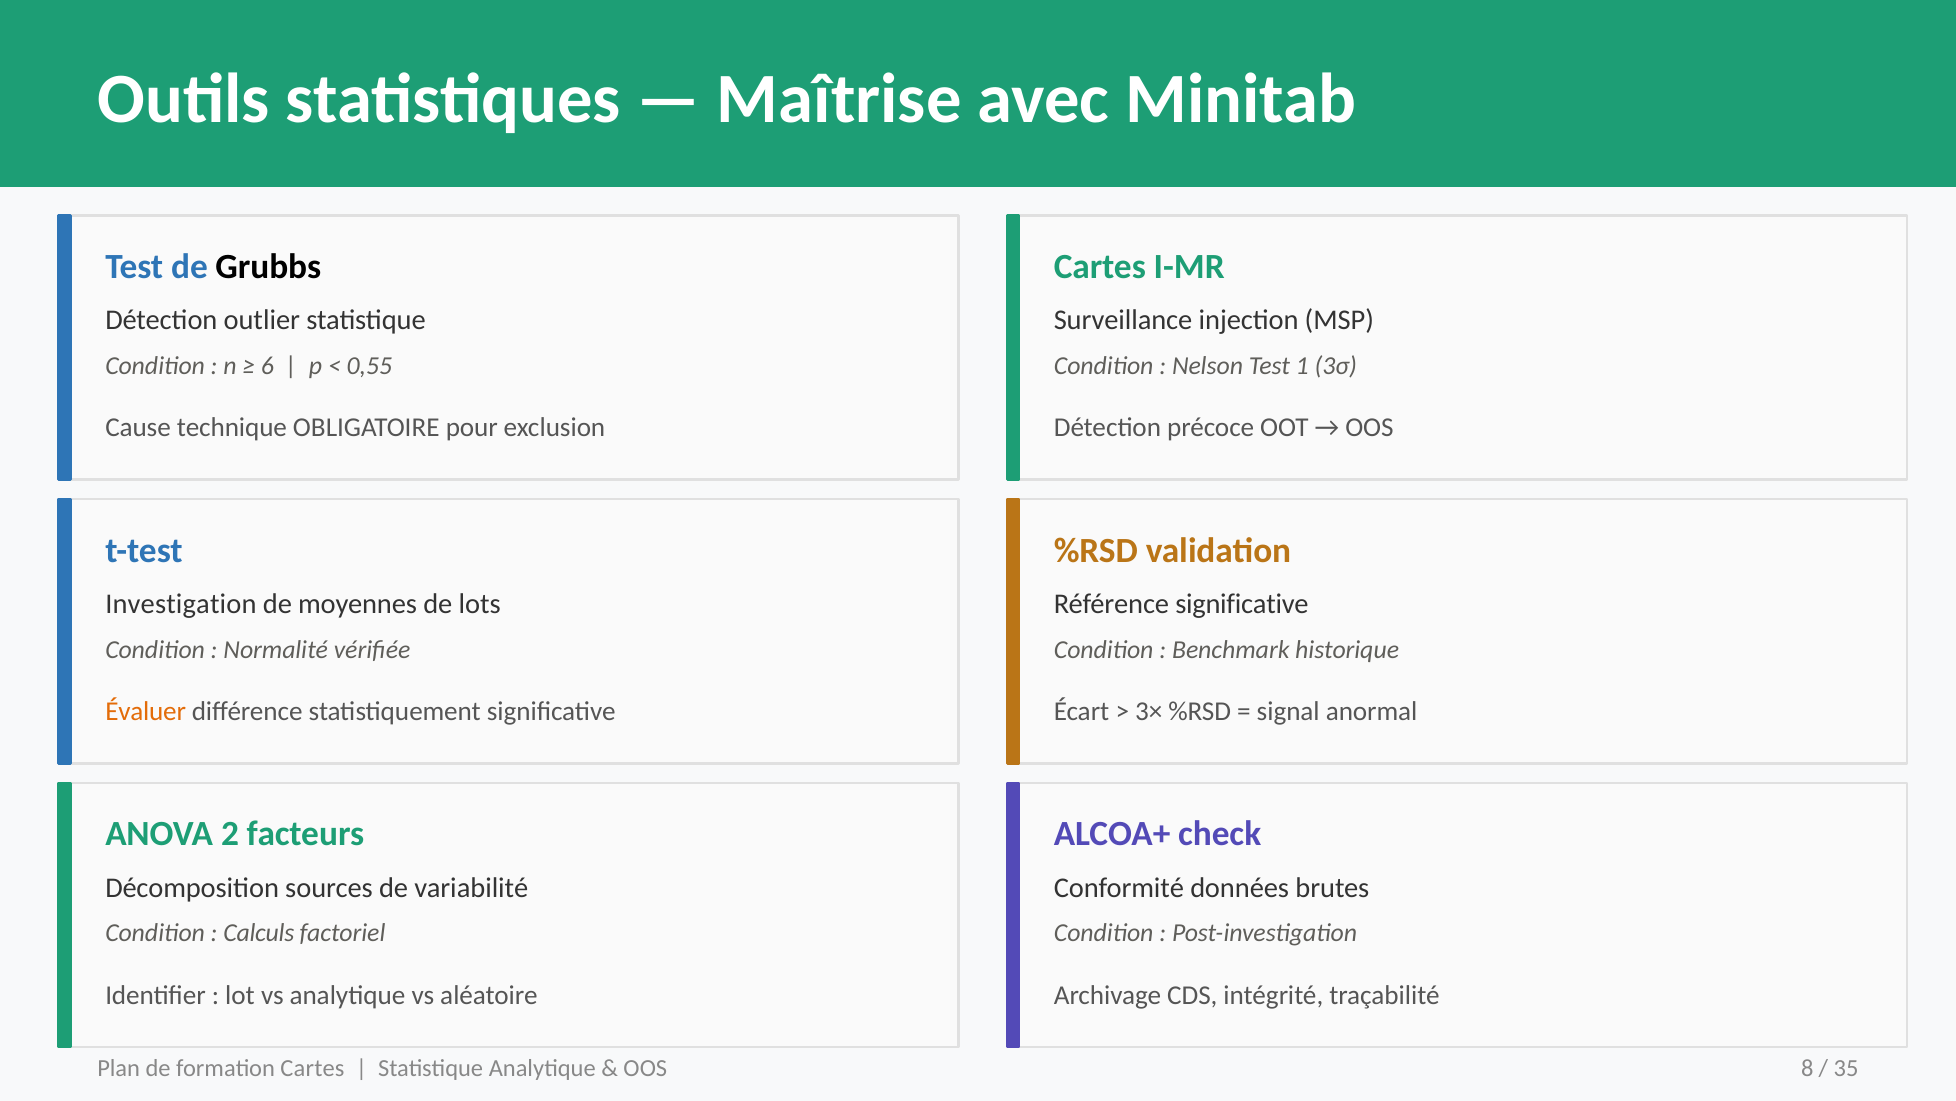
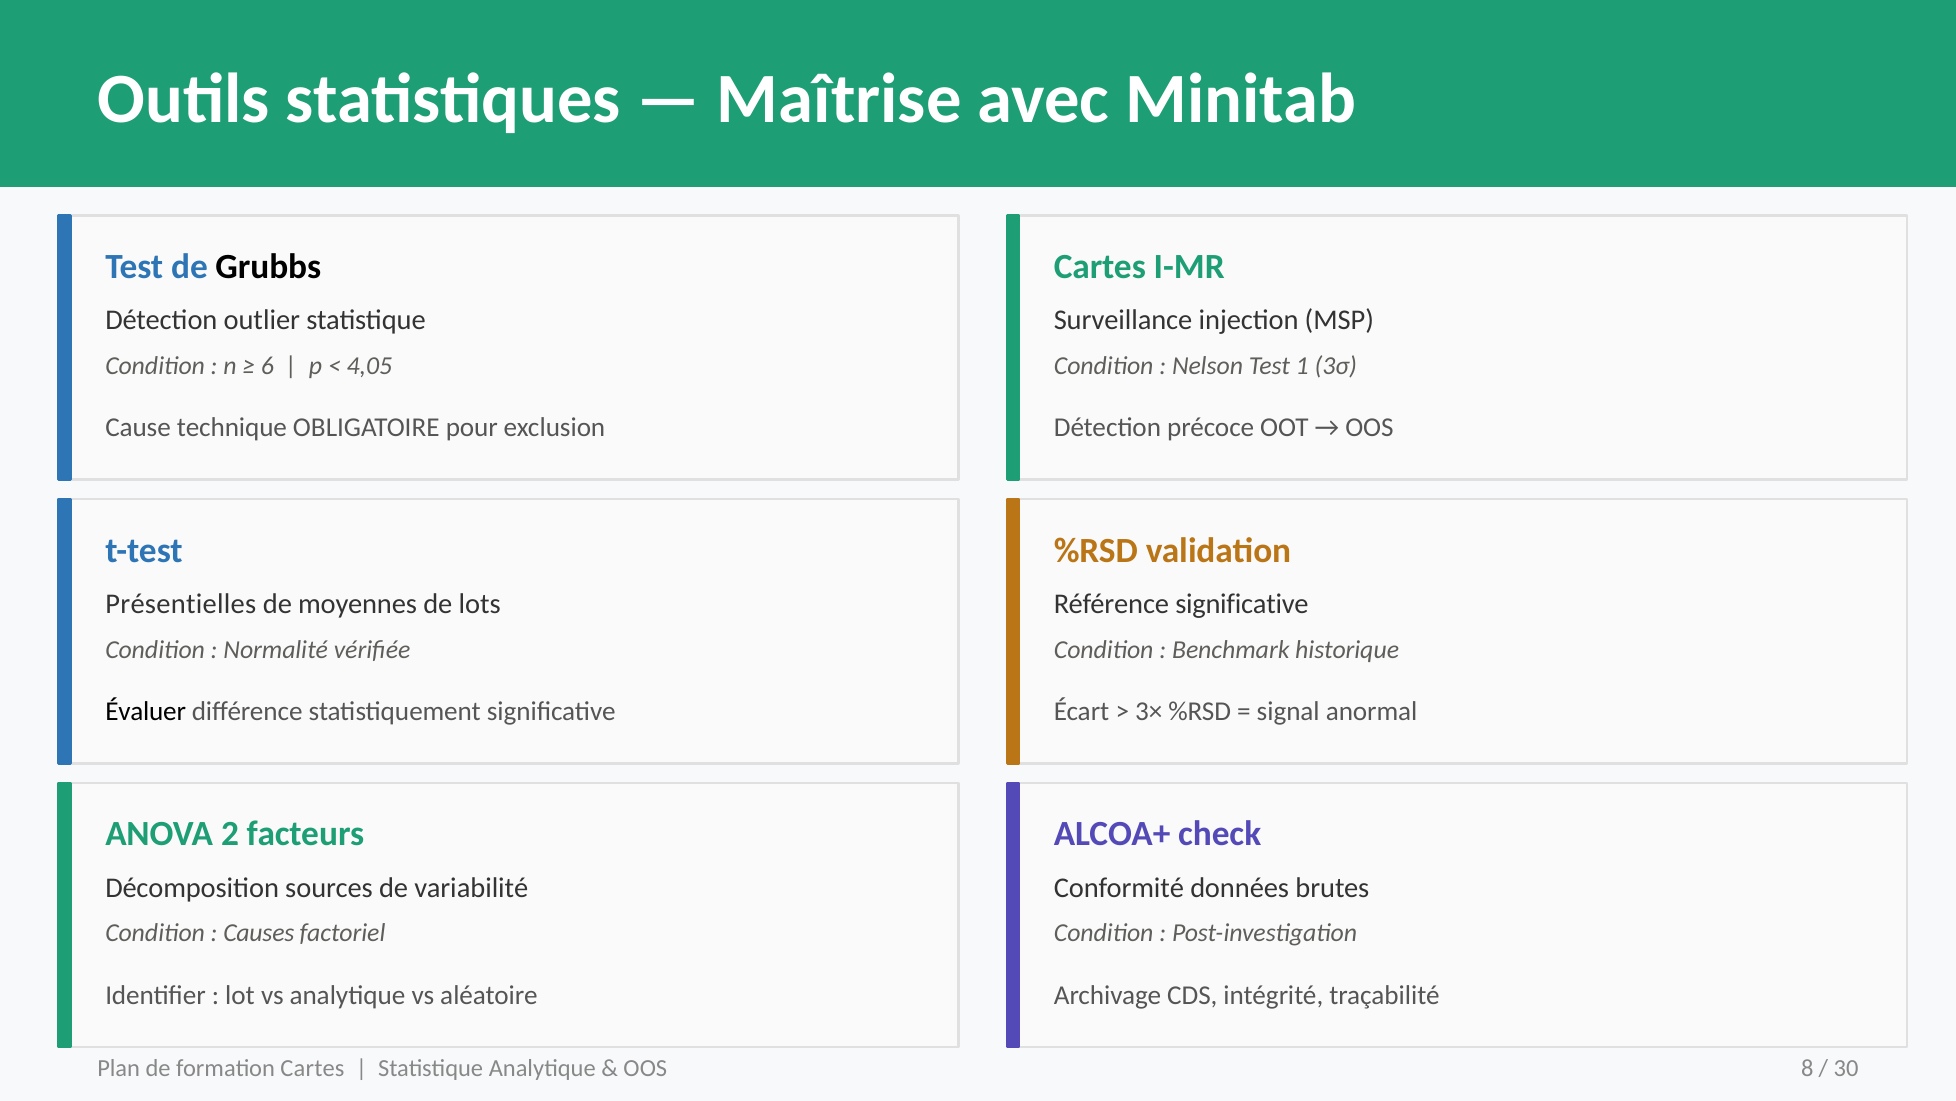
0,55: 0,55 -> 4,05 (369, 366)
Investigation: Investigation -> Présentielles (181, 603)
Évaluer colour: orange -> black (146, 711)
Calculs: Calculs -> Causes (259, 933)
35: 35 -> 30 (1846, 1068)
